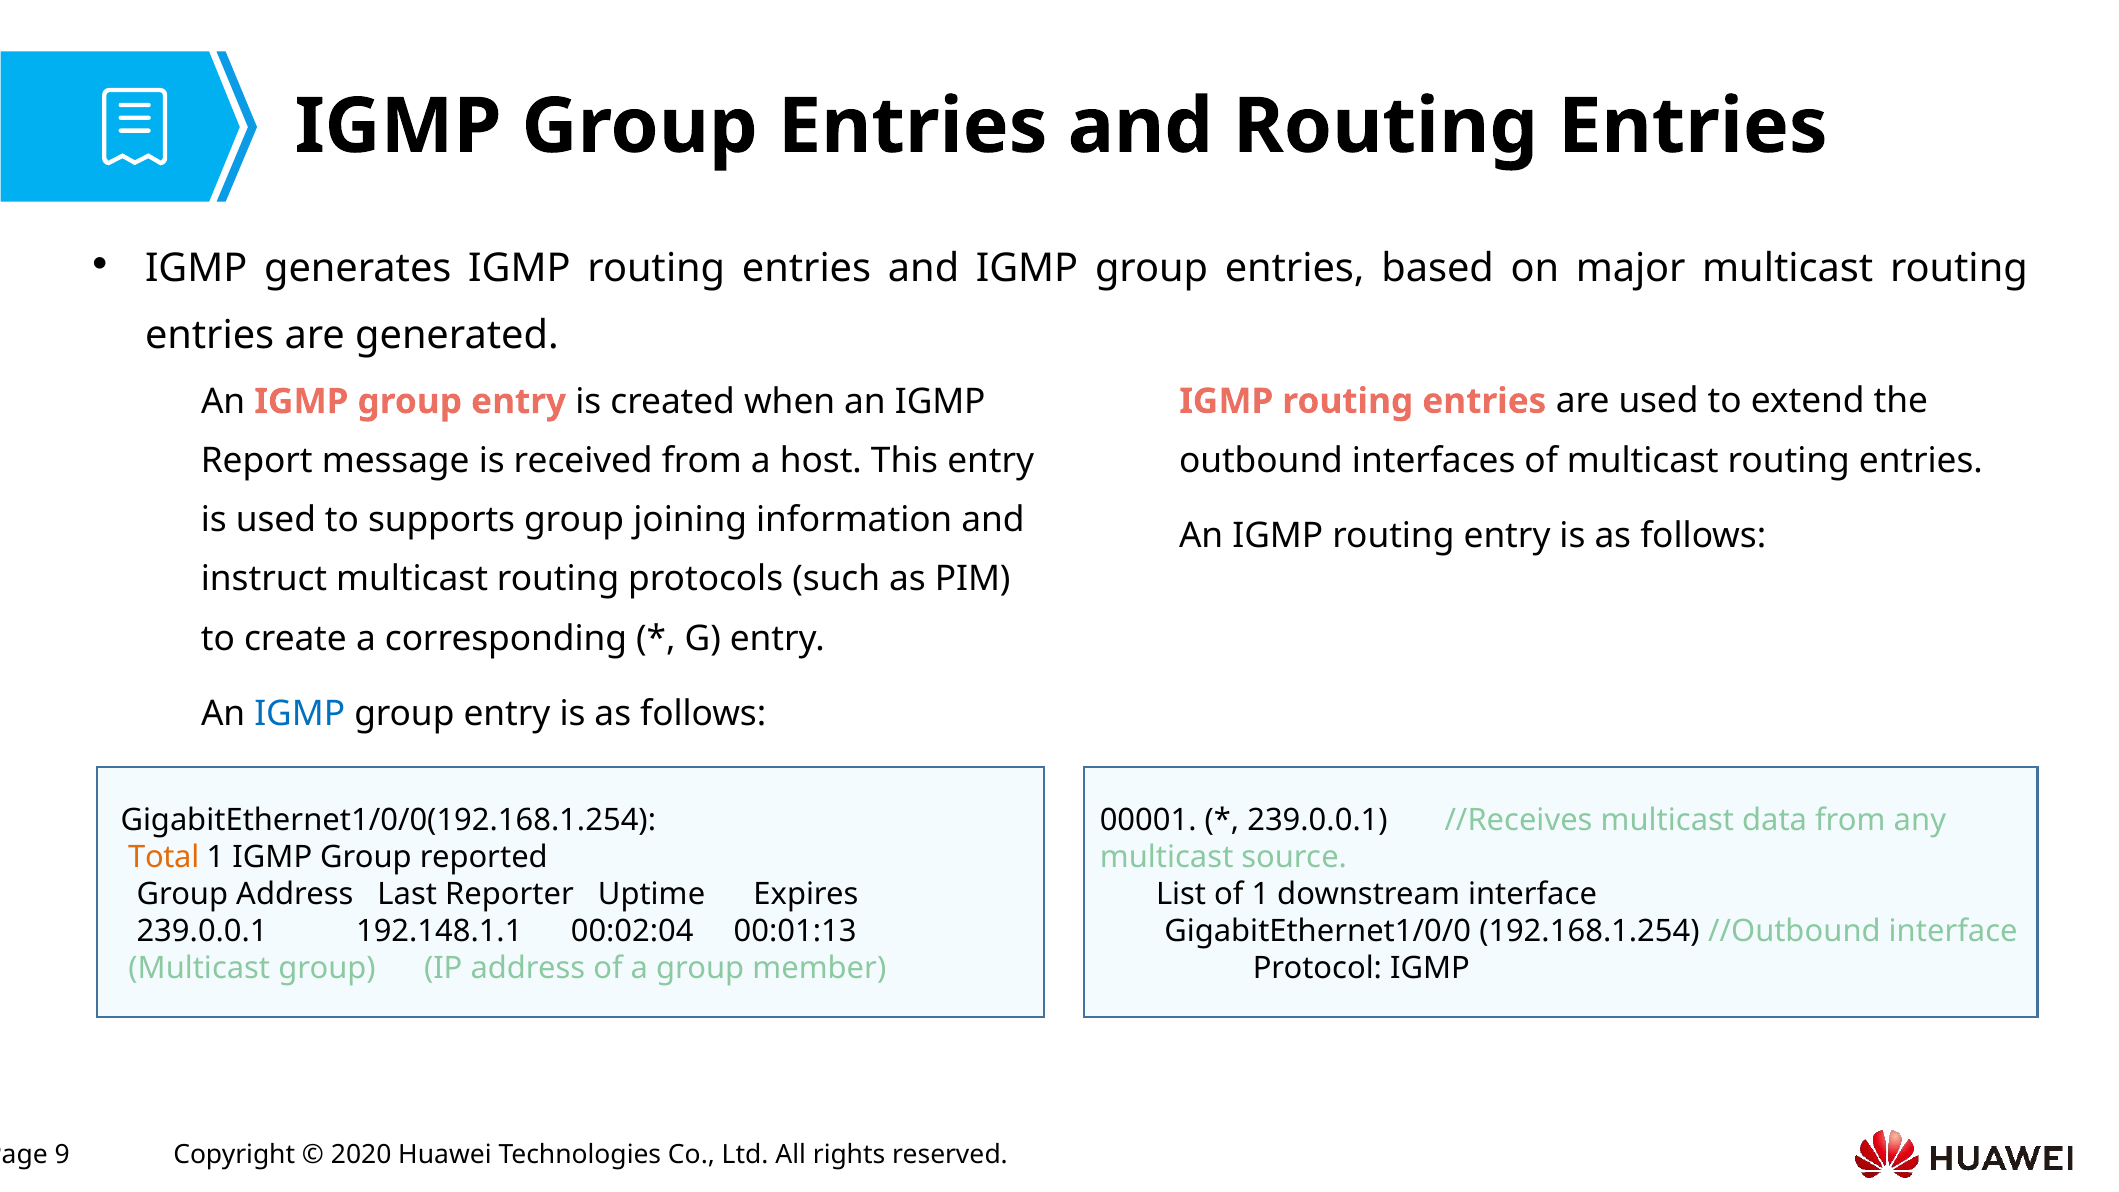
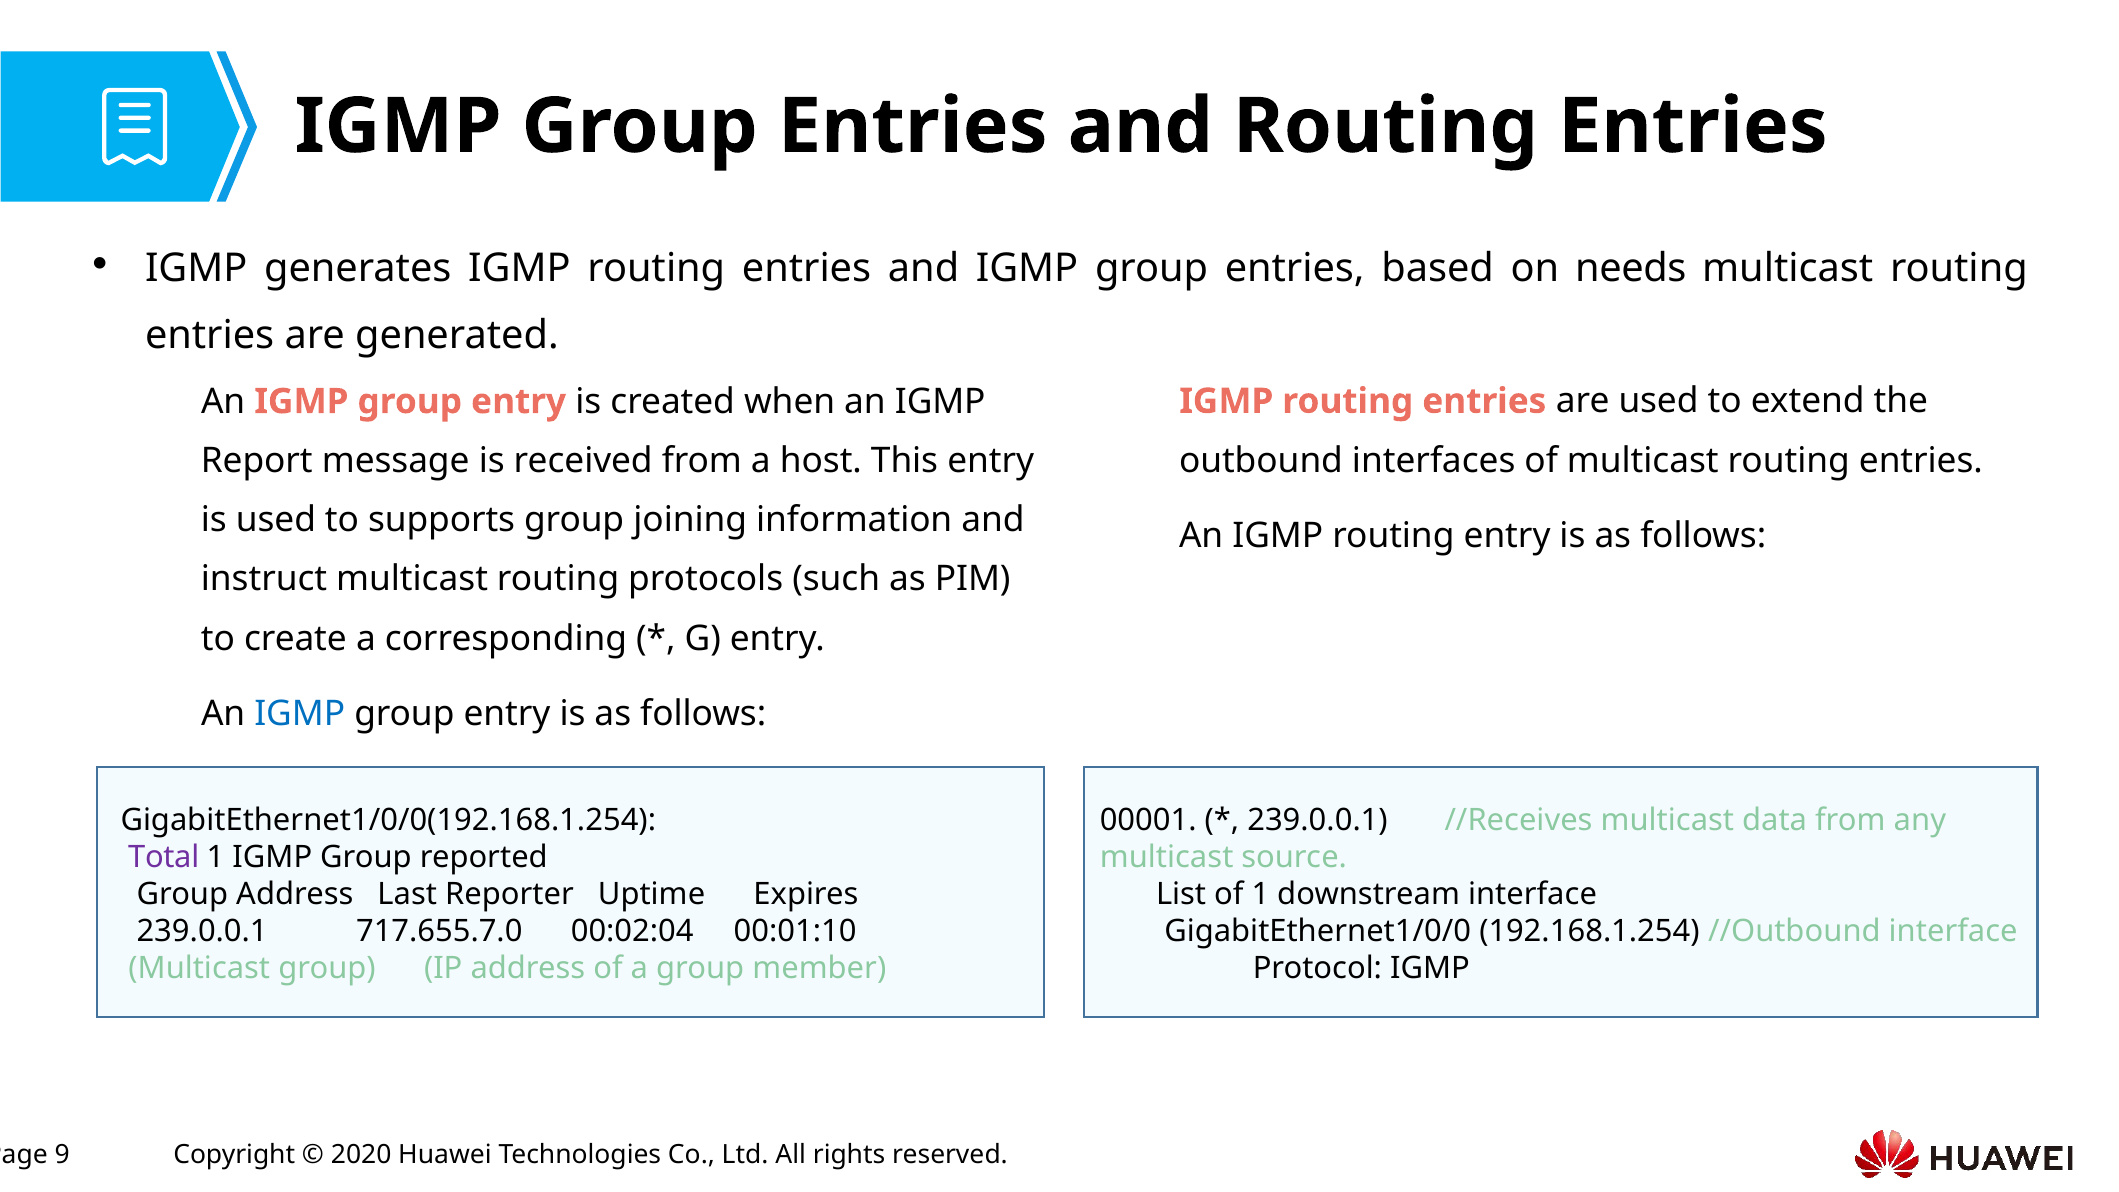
major: major -> needs (1631, 269)
Total colour: orange -> purple (164, 857)
192.148.1.1: 192.148.1.1 -> 717.655.7.0 (439, 931)
00:01:13: 00:01:13 -> 00:01:10 (795, 931)
